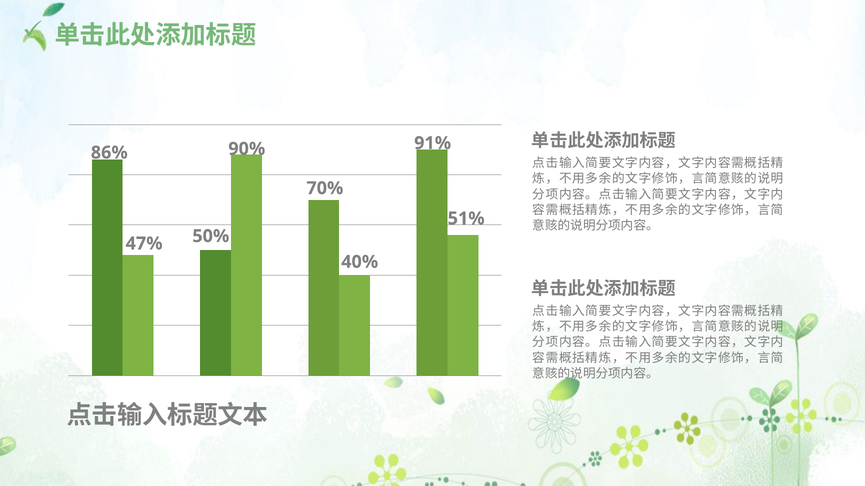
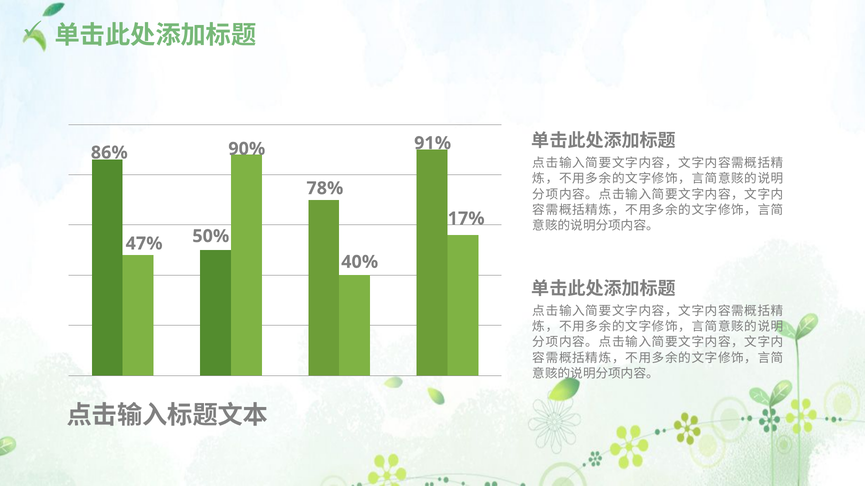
70%: 70% -> 78% (325, 188)
51%: 51% -> 17% (466, 219)
